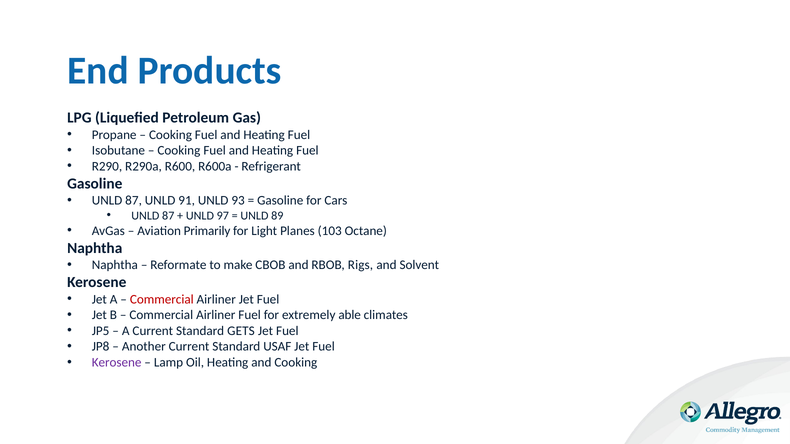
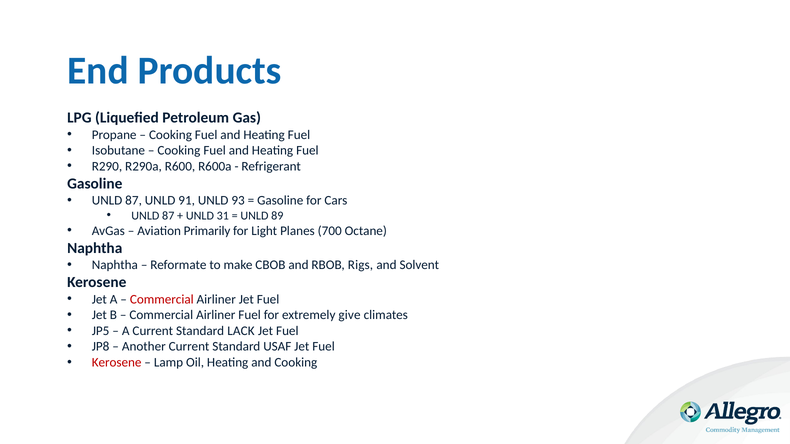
97: 97 -> 31 (223, 216)
103: 103 -> 700 (330, 231)
able: able -> give (350, 315)
GETS: GETS -> LACK (241, 331)
Kerosene colour: purple -> red (117, 363)
